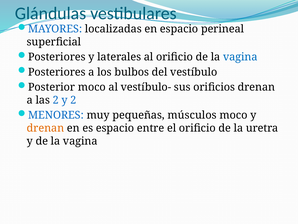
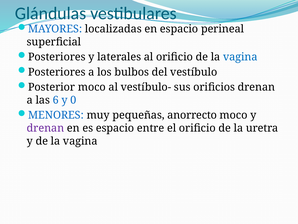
las 2: 2 -> 6 (56, 100)
y 2: 2 -> 0 (73, 100)
músculos: músculos -> anorrecto (192, 115)
drenan colour: orange -> purple (45, 128)
